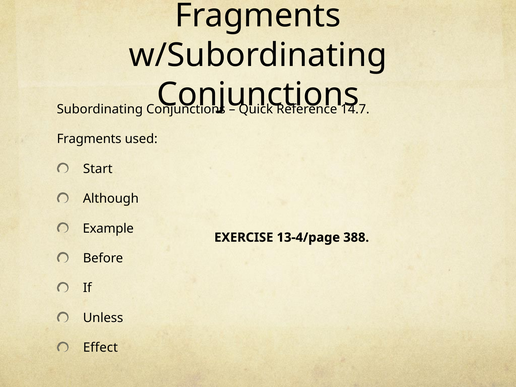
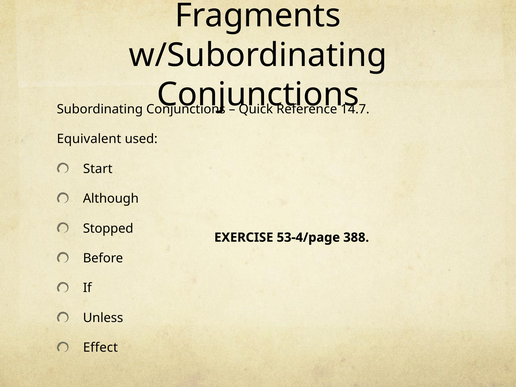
Fragments: Fragments -> Equivalent (89, 139)
Example: Example -> Stopped (108, 228)
13-4/page: 13-4/page -> 53-4/page (308, 237)
